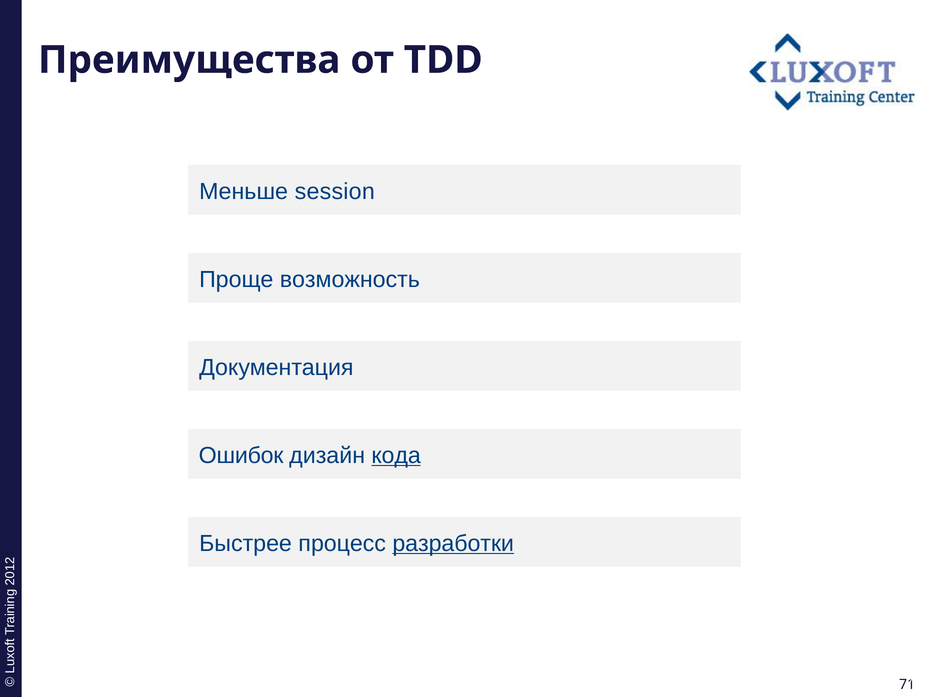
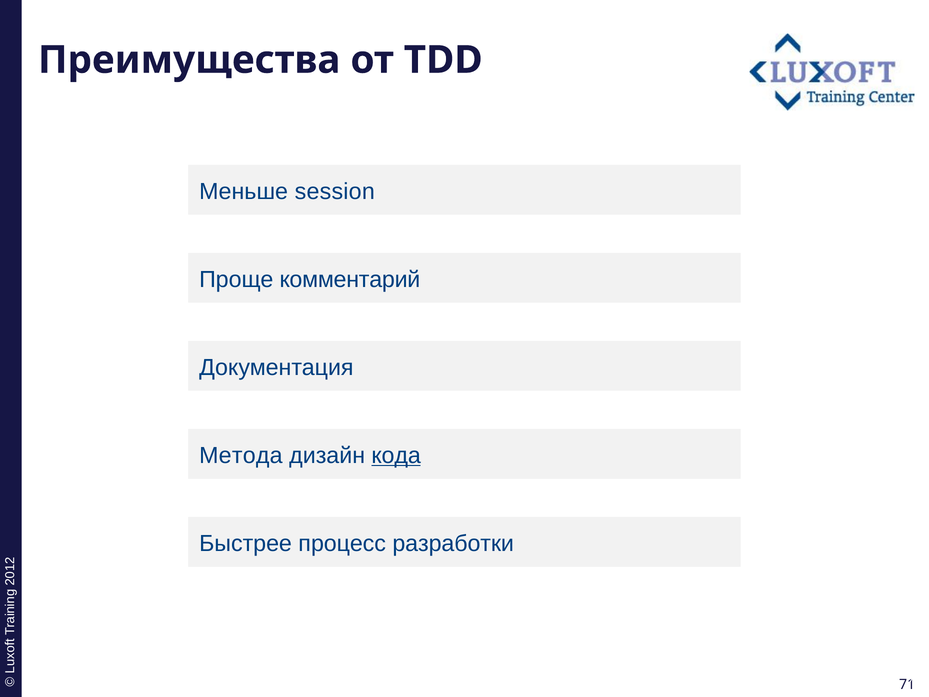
возможность: возможность -> комментарий (350, 279)
Ошибок: Ошибок -> Метода (241, 455)
разработки underline: present -> none (453, 543)
